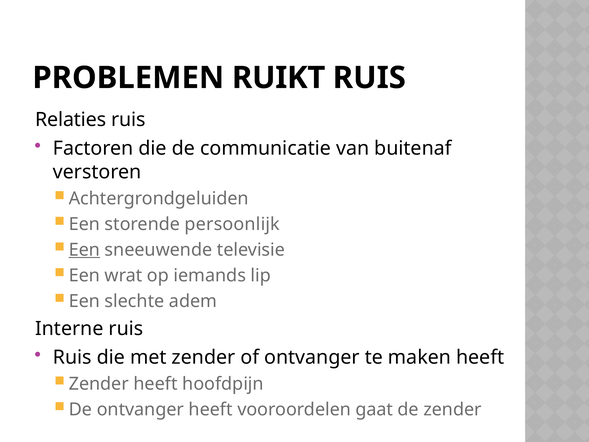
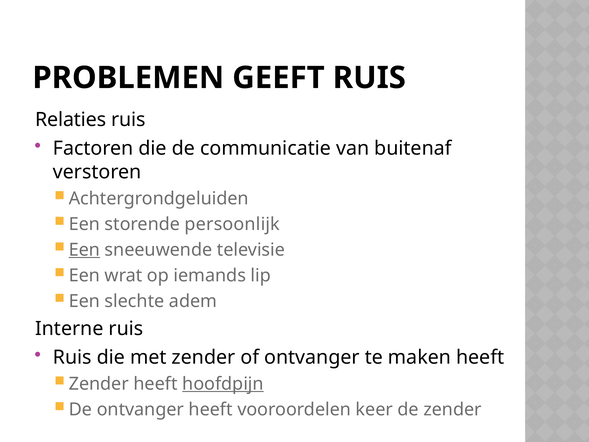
RUIKT: RUIKT -> GEEFT (278, 78)
hoofdpijn underline: none -> present (223, 384)
gaat: gaat -> keer (374, 409)
